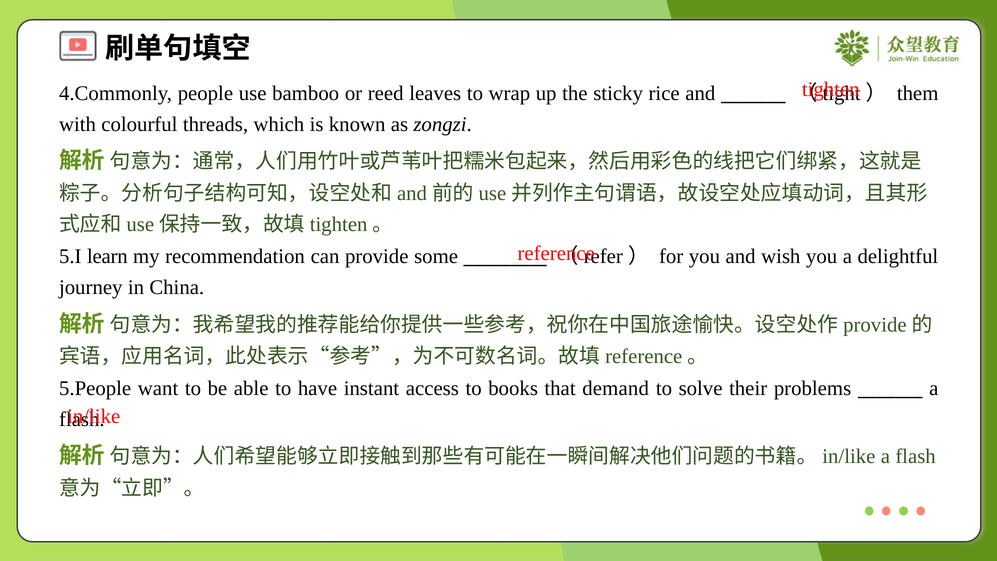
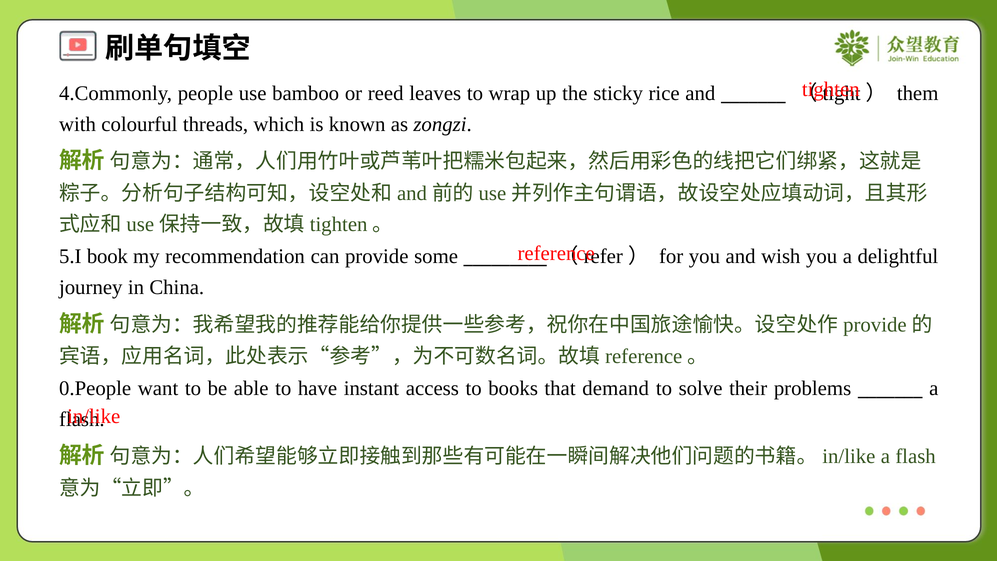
learn: learn -> book (107, 256)
5.People: 5.People -> 0.People (95, 388)
